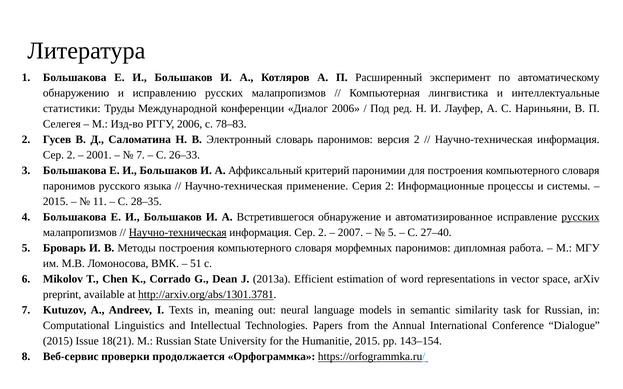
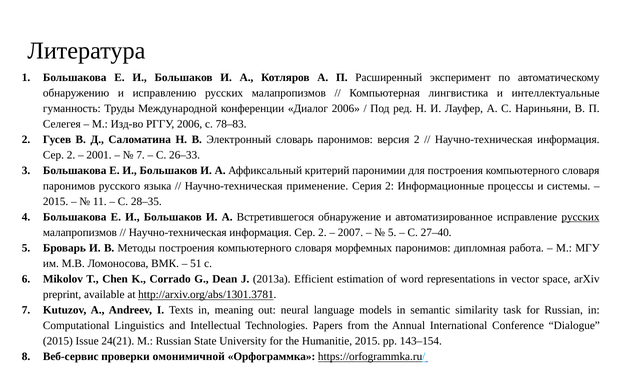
статистики: статистики -> гуманность (72, 109)
Научно-техническая underline: present -> none (178, 233)
18(21: 18(21 -> 24(21 (118, 341)
продолжается: продолжается -> омонимичной (189, 357)
